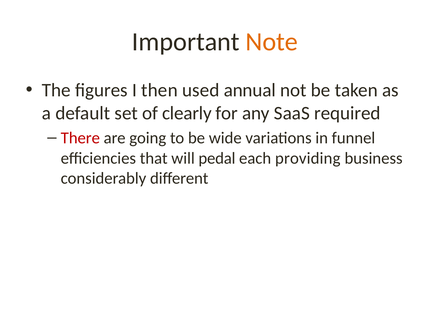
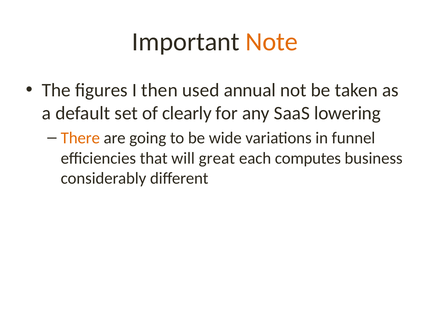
required: required -> lowering (347, 113)
There colour: red -> orange (80, 138)
pedal: pedal -> great (217, 158)
providing: providing -> computes (308, 158)
